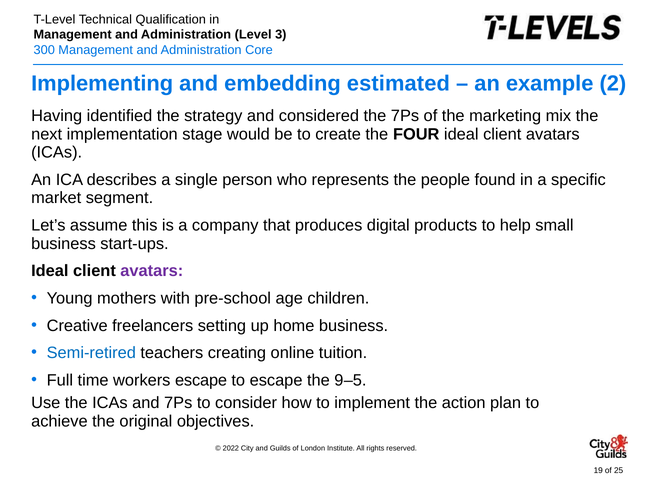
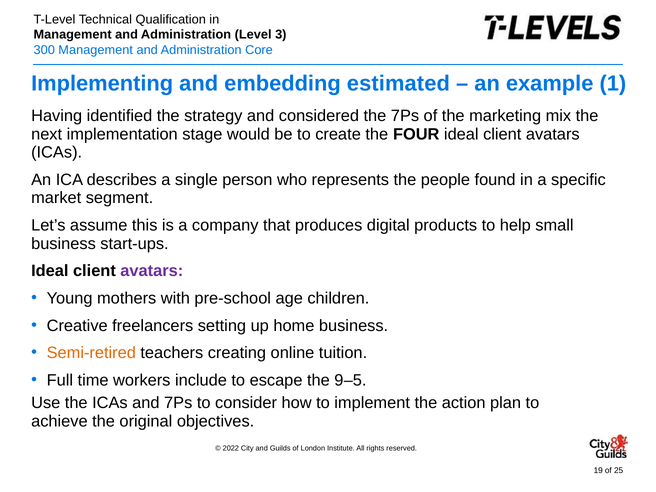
2: 2 -> 1 (613, 83)
Semi-retired colour: blue -> orange (91, 353)
workers escape: escape -> include (201, 380)
